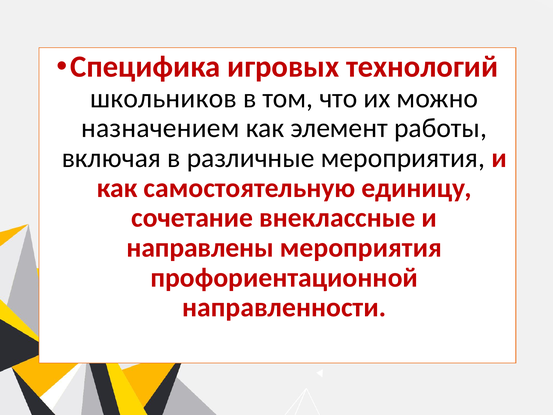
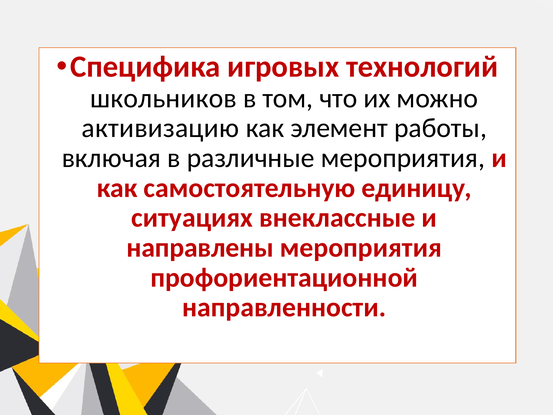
назначением: назначением -> активизацию (160, 128)
сочетание: сочетание -> ситуациях (192, 218)
